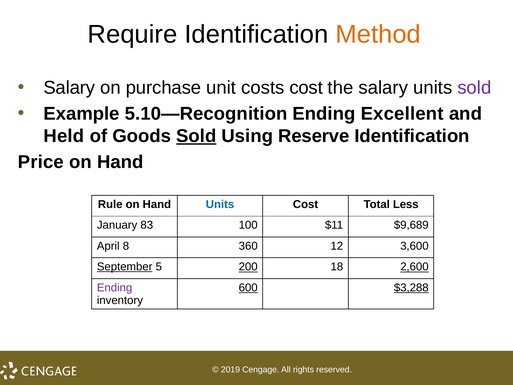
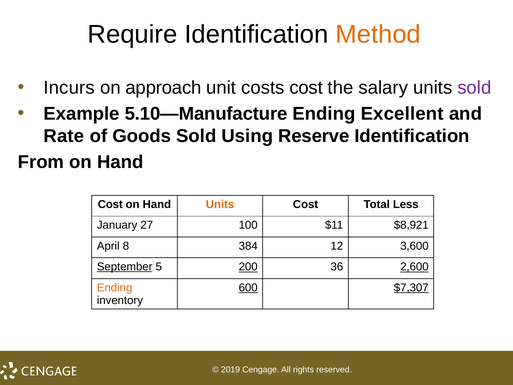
Salary: Salary -> Incurs (69, 88)
purchase: purchase -> approach (163, 88)
5.10—Recognition: 5.10—Recognition -> 5.10—Manufacture (206, 114)
Held: Held -> Rate (64, 136)
Sold underline: present -> none (196, 136)
Price: Price -> From (41, 162)
Rule: Rule -> Cost (110, 204)
Units colour: blue -> orange (220, 204)
83: 83 -> 27 (147, 225)
$9,689: $9,689 -> $8,921 (411, 225)
360: 360 -> 384 (248, 246)
18: 18 -> 36 (337, 267)
Ending colour: purple -> orange (115, 287)
$3,288: $3,288 -> $7,307 (411, 287)
